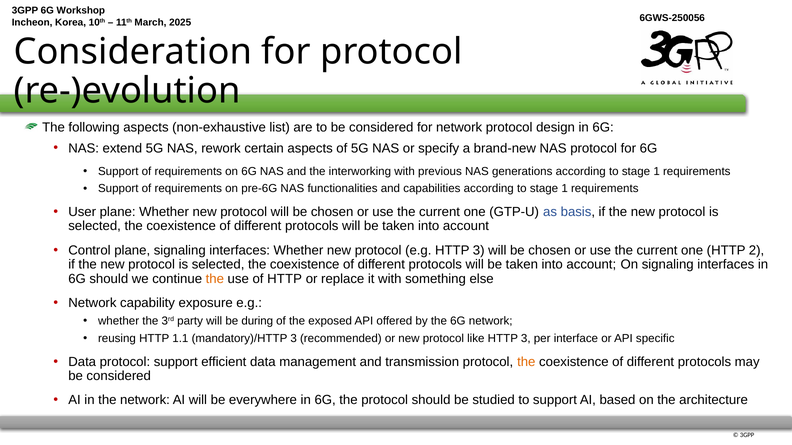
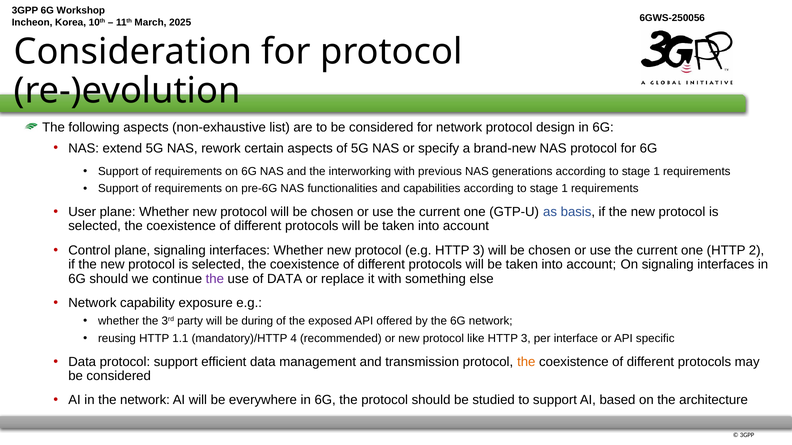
the colour: orange -> purple (215, 279)
of HTTP: HTTP -> DATA (285, 279)
mandatory)/HTTP 3: 3 -> 4 (294, 339)
